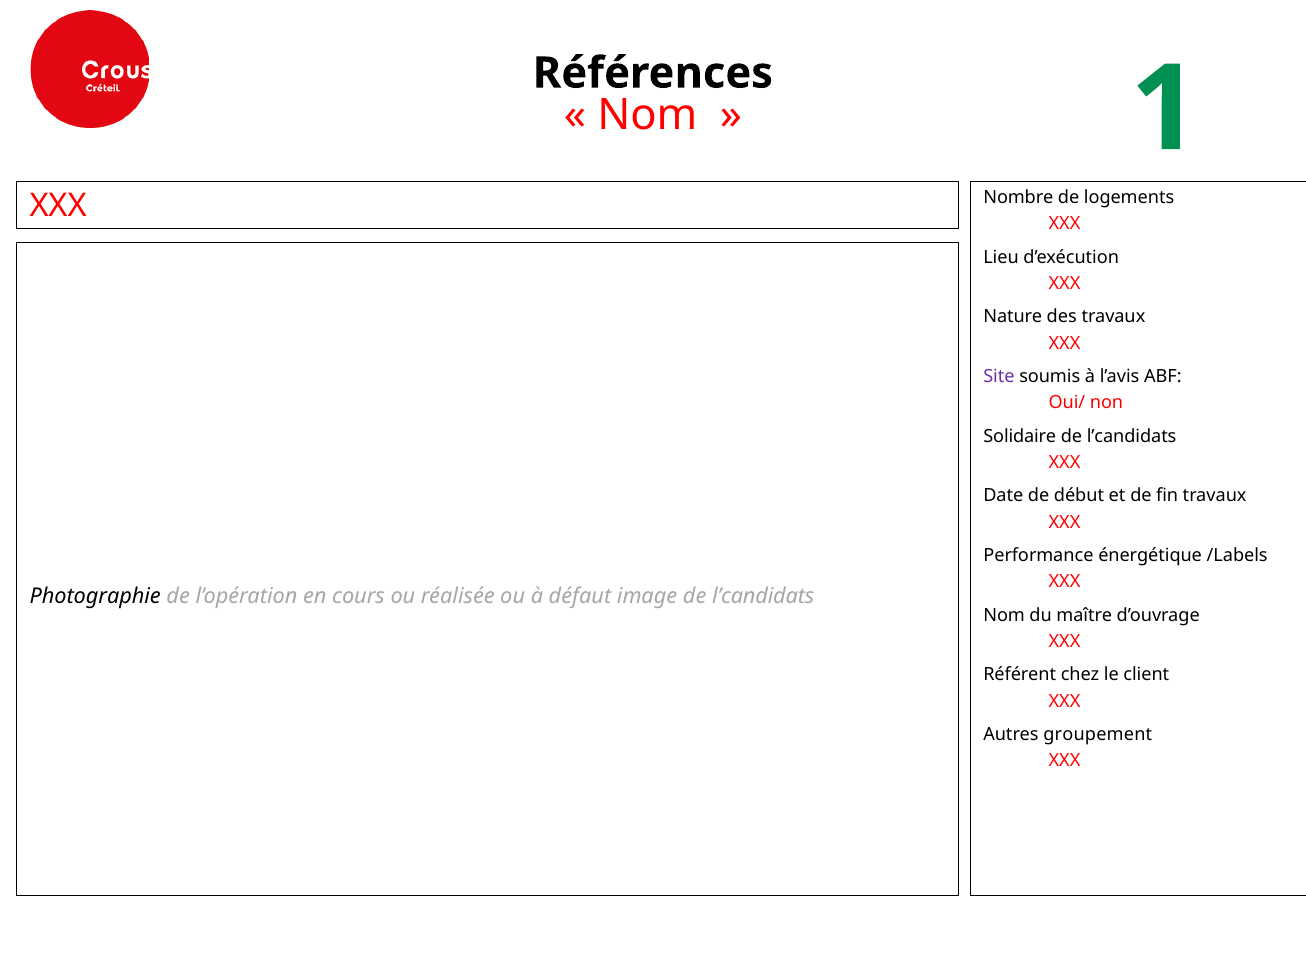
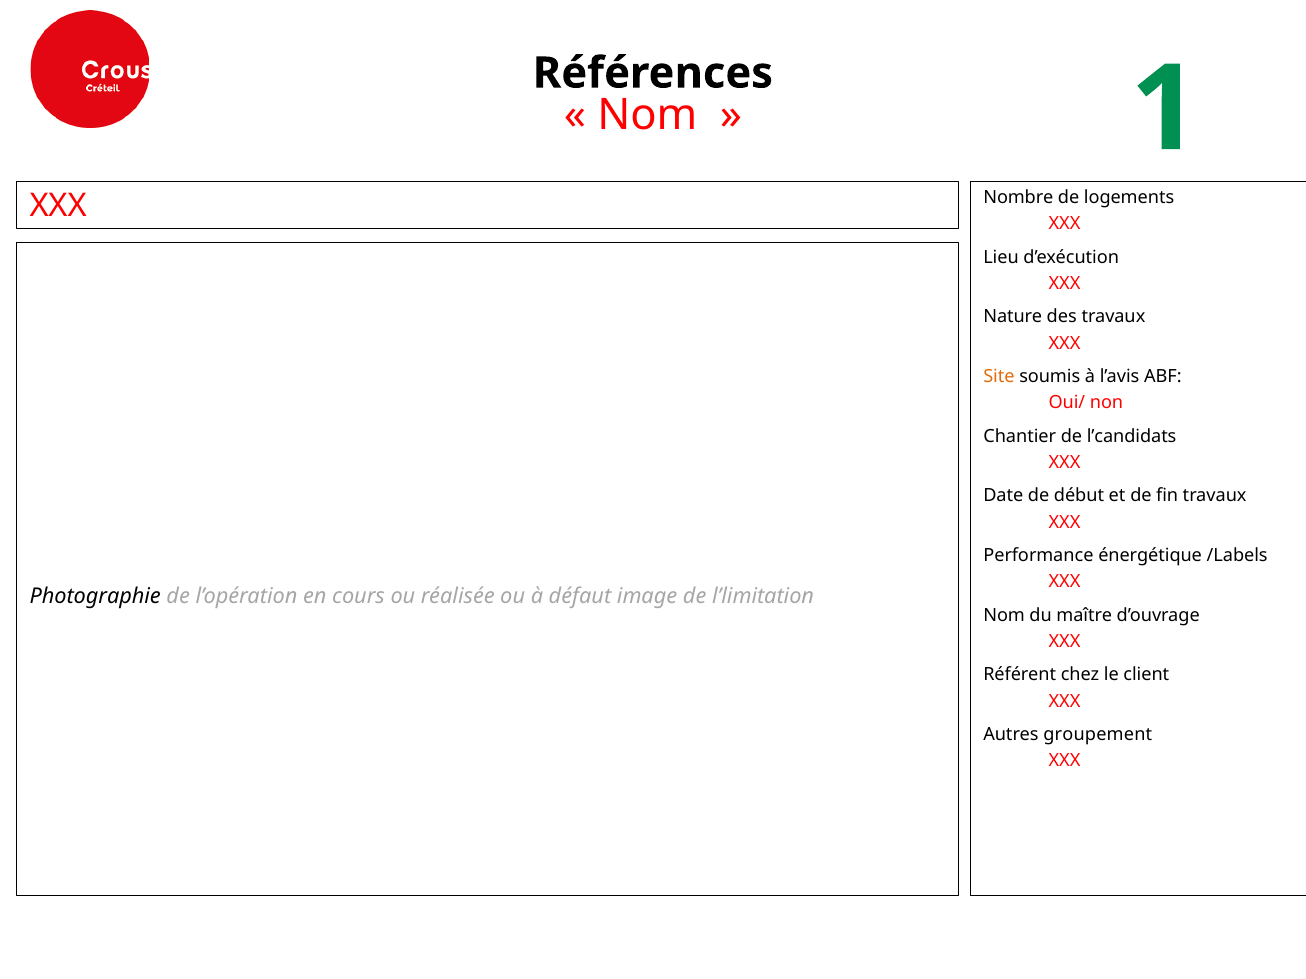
Site colour: purple -> orange (999, 377)
Solidaire: Solidaire -> Chantier (1020, 436)
image de l’candidats: l’candidats -> l’limitation (763, 597)
